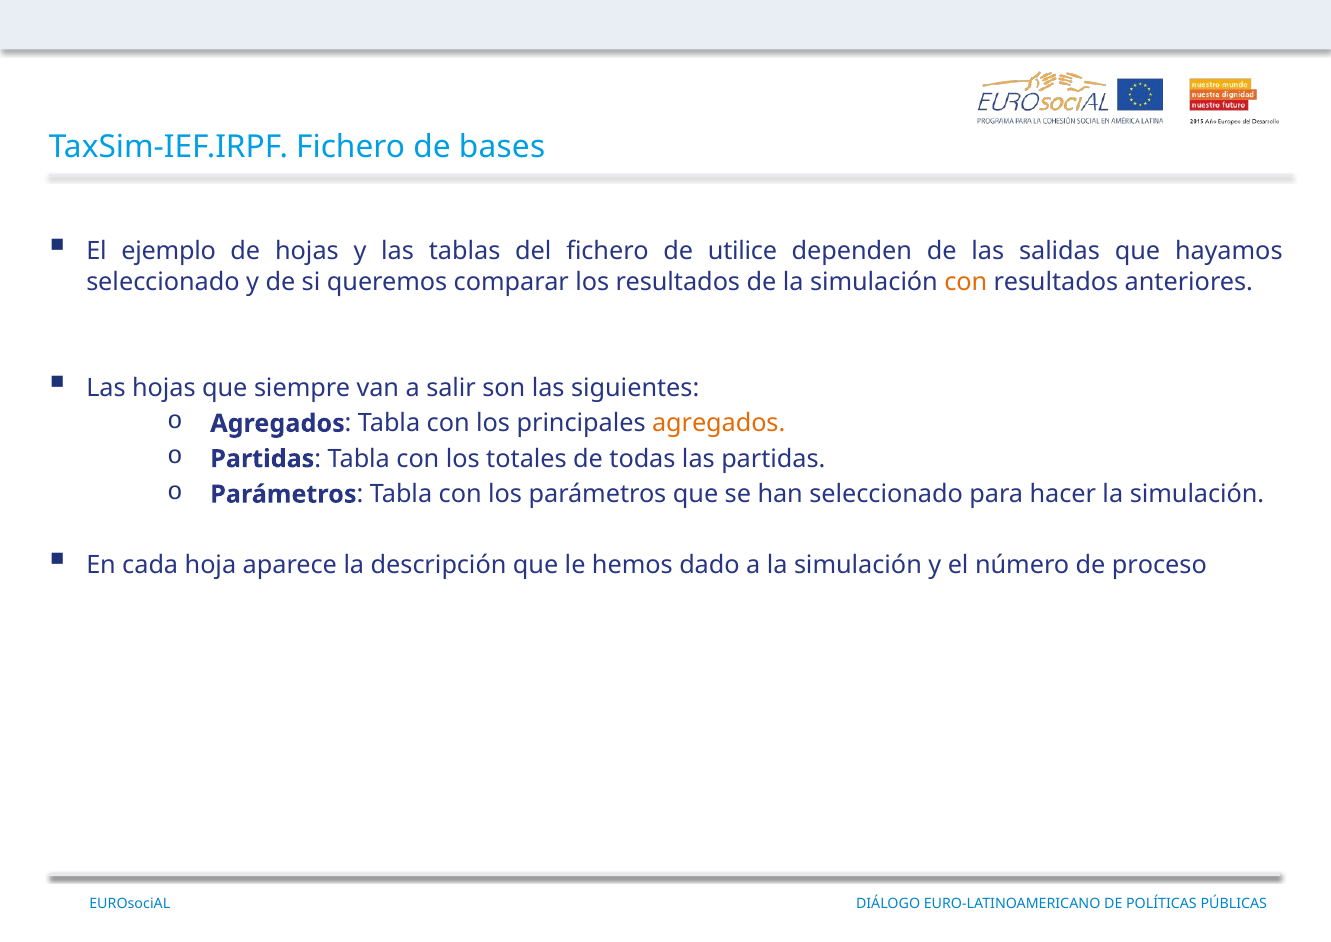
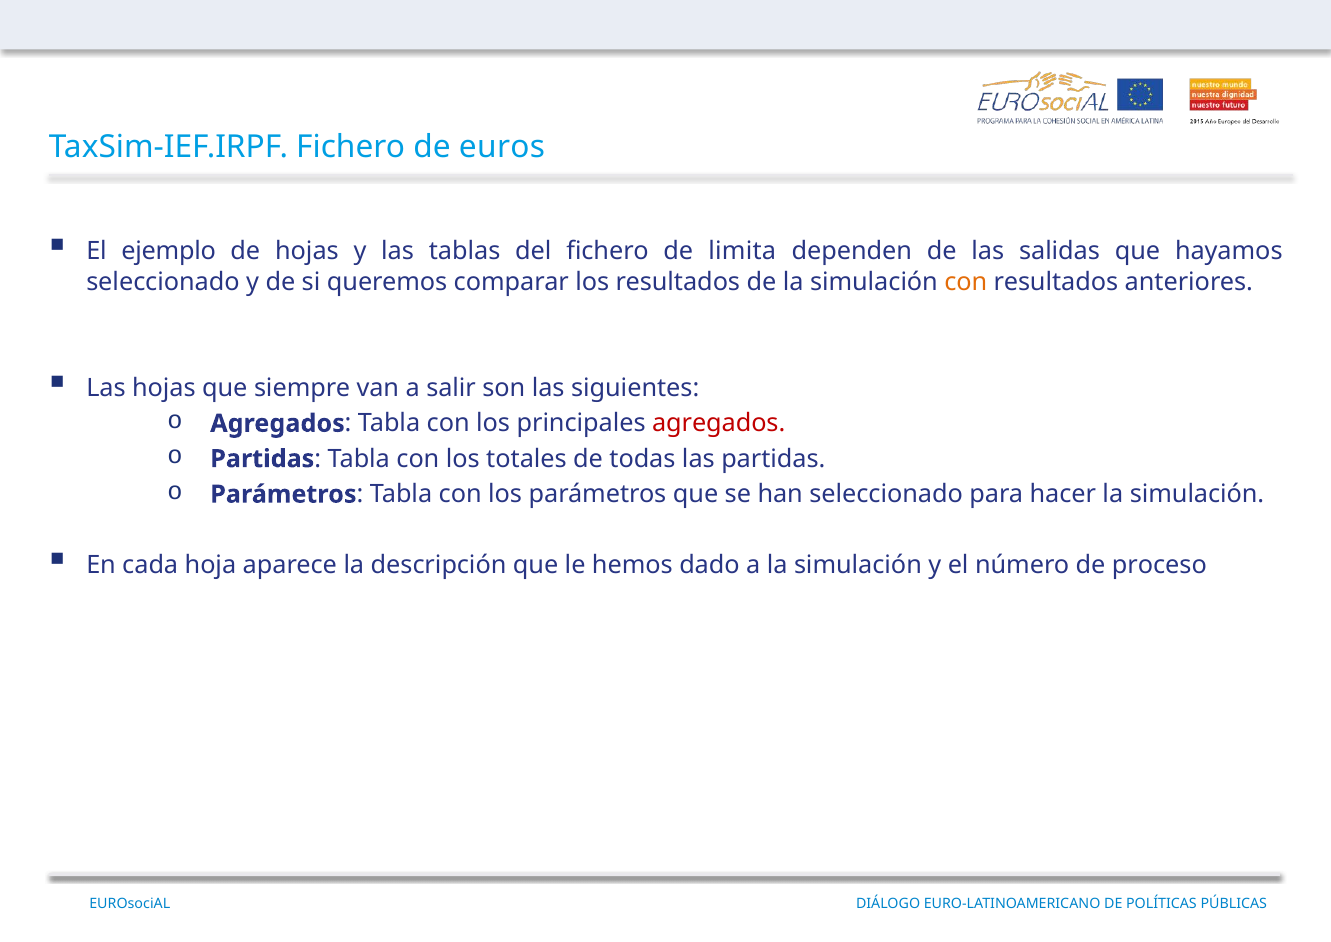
bases: bases -> euros (502, 147)
utilice: utilice -> limita (742, 251)
agregados colour: orange -> red (719, 423)
